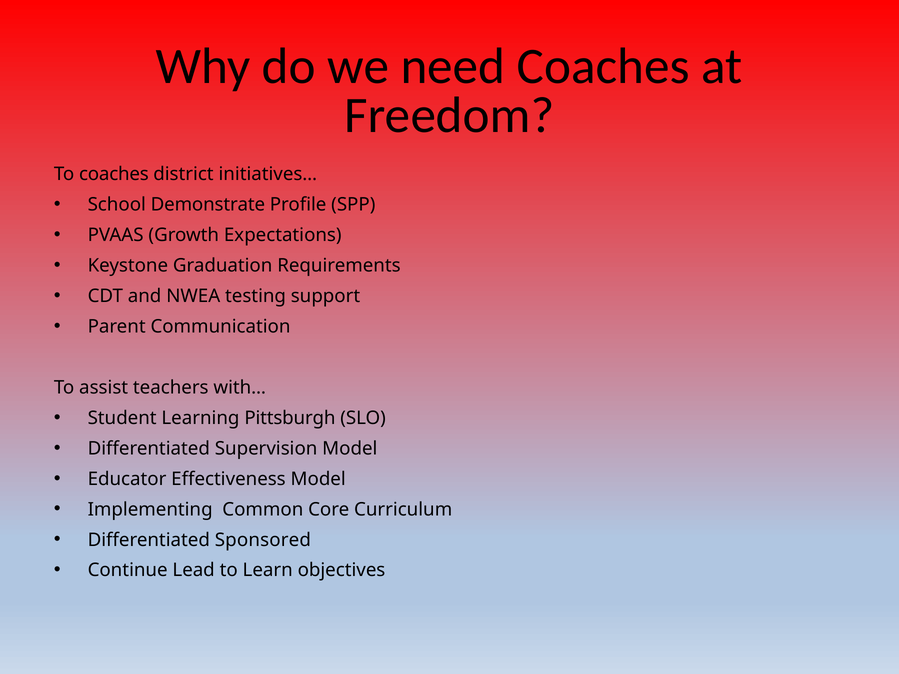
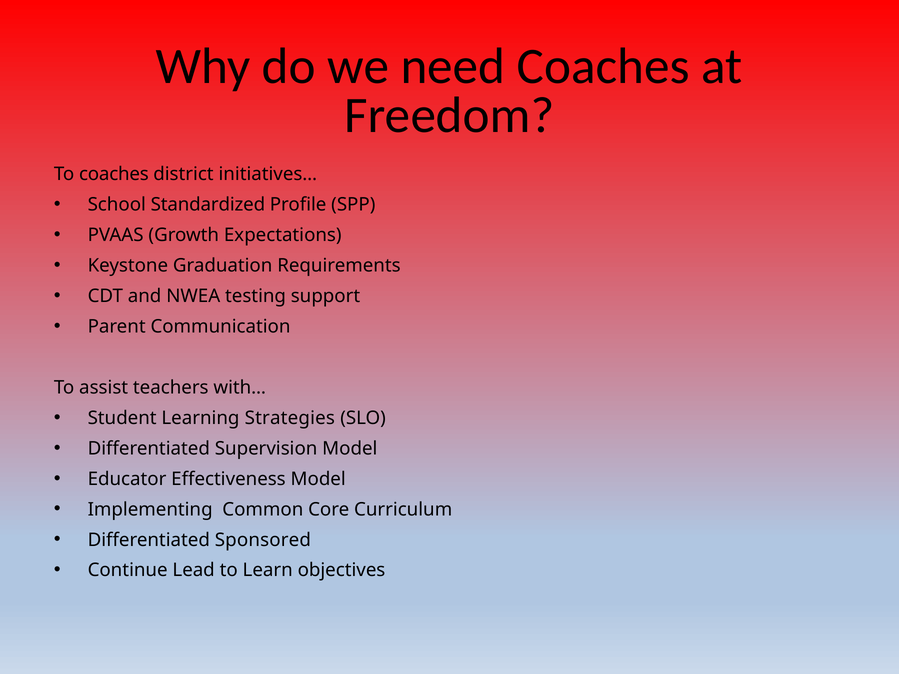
Demonstrate: Demonstrate -> Standardized (208, 205)
Pittsburgh: Pittsburgh -> Strategies (290, 418)
